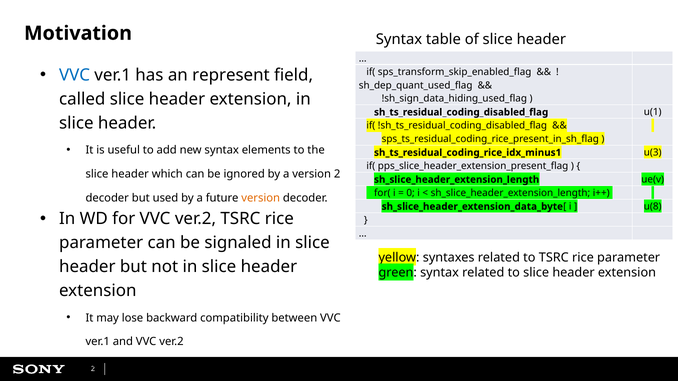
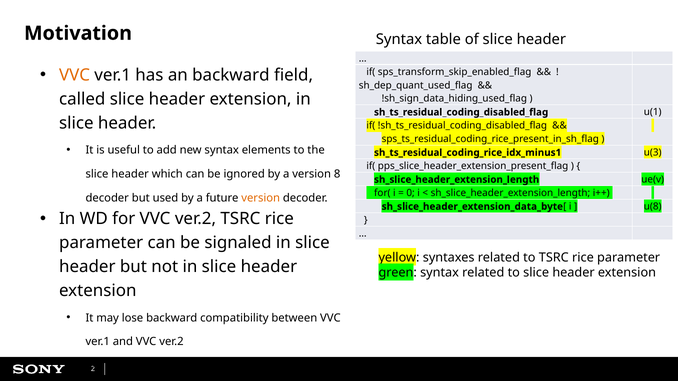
VVC colour: blue -> orange (75, 75)
an represent: represent -> backward (231, 75)
version 2: 2 -> 8 (337, 174)
